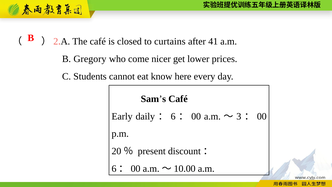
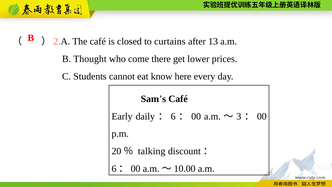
41: 41 -> 13 (213, 41)
Gregory: Gregory -> Thought (90, 59)
nicer: nicer -> there (161, 59)
present: present -> talking (152, 151)
